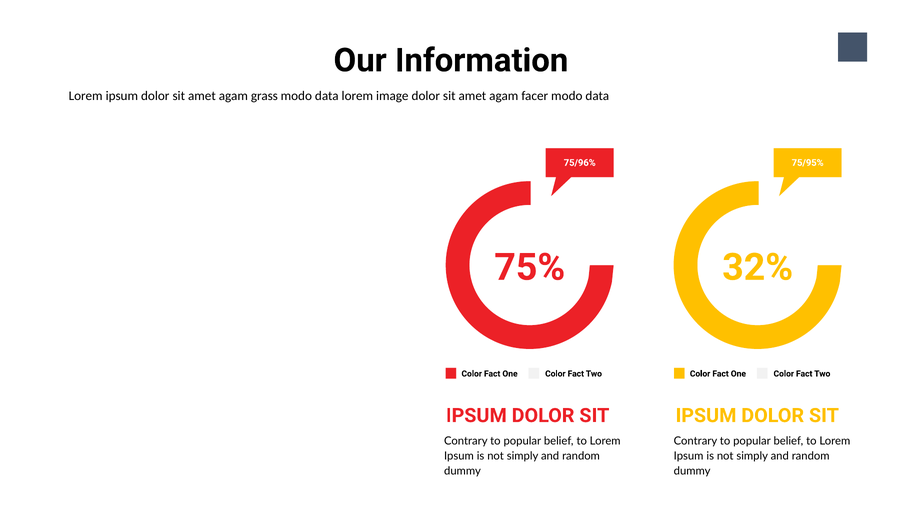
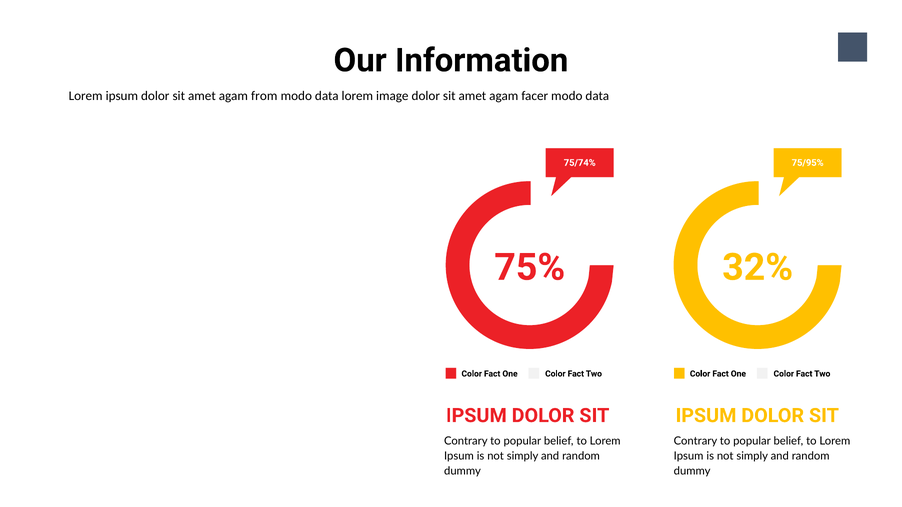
grass: grass -> from (264, 96)
75/96%: 75/96% -> 75/74% (580, 163)
